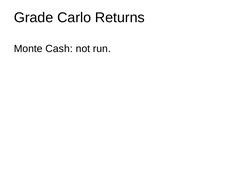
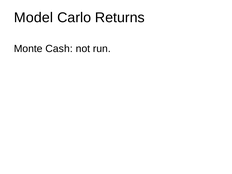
Grade: Grade -> Model (33, 18)
